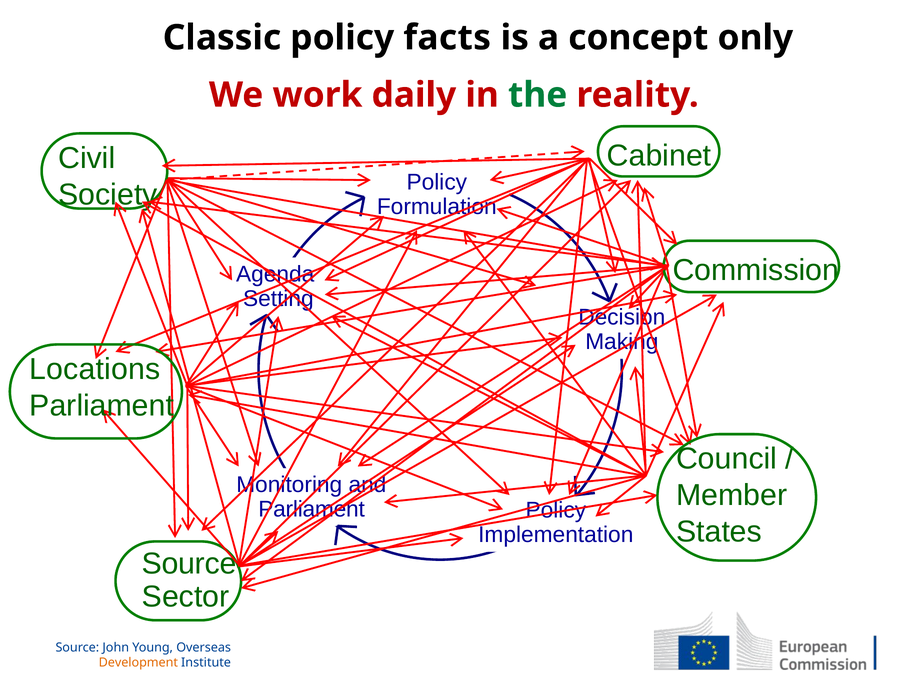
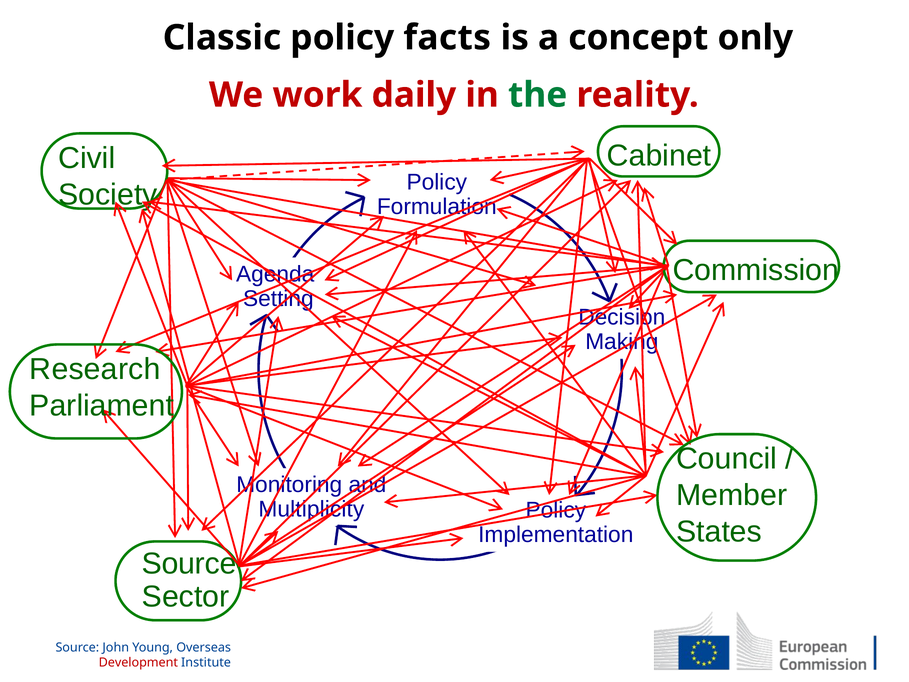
Locations: Locations -> Research (95, 369)
Parliament: Parliament -> Multiplicity (311, 509)
Development colour: orange -> red (138, 662)
